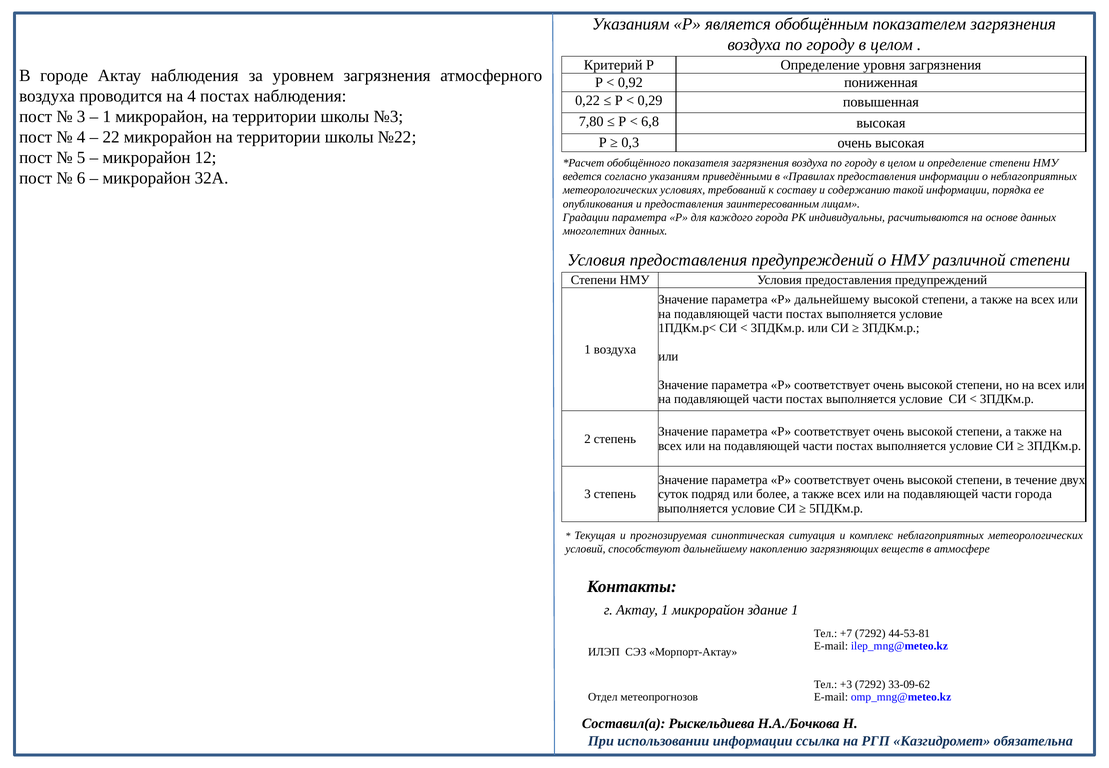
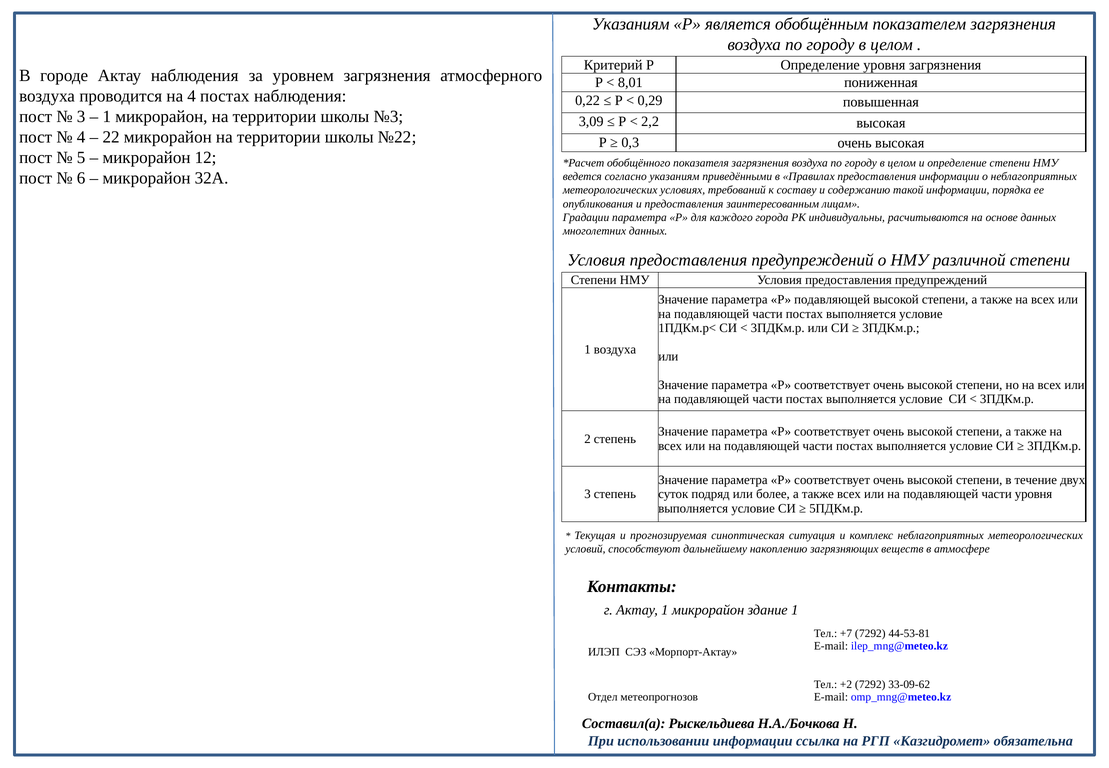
0,92: 0,92 -> 8,01 (630, 82)
7,80: 7,80 -> 3,09 (591, 122)
6,8: 6,8 -> 2,2 (650, 122)
Р дальнейшему: дальнейшему -> подавляющей (832, 300)
части города: города -> уровня (1034, 494)
+3: +3 -> +2 (846, 684)
